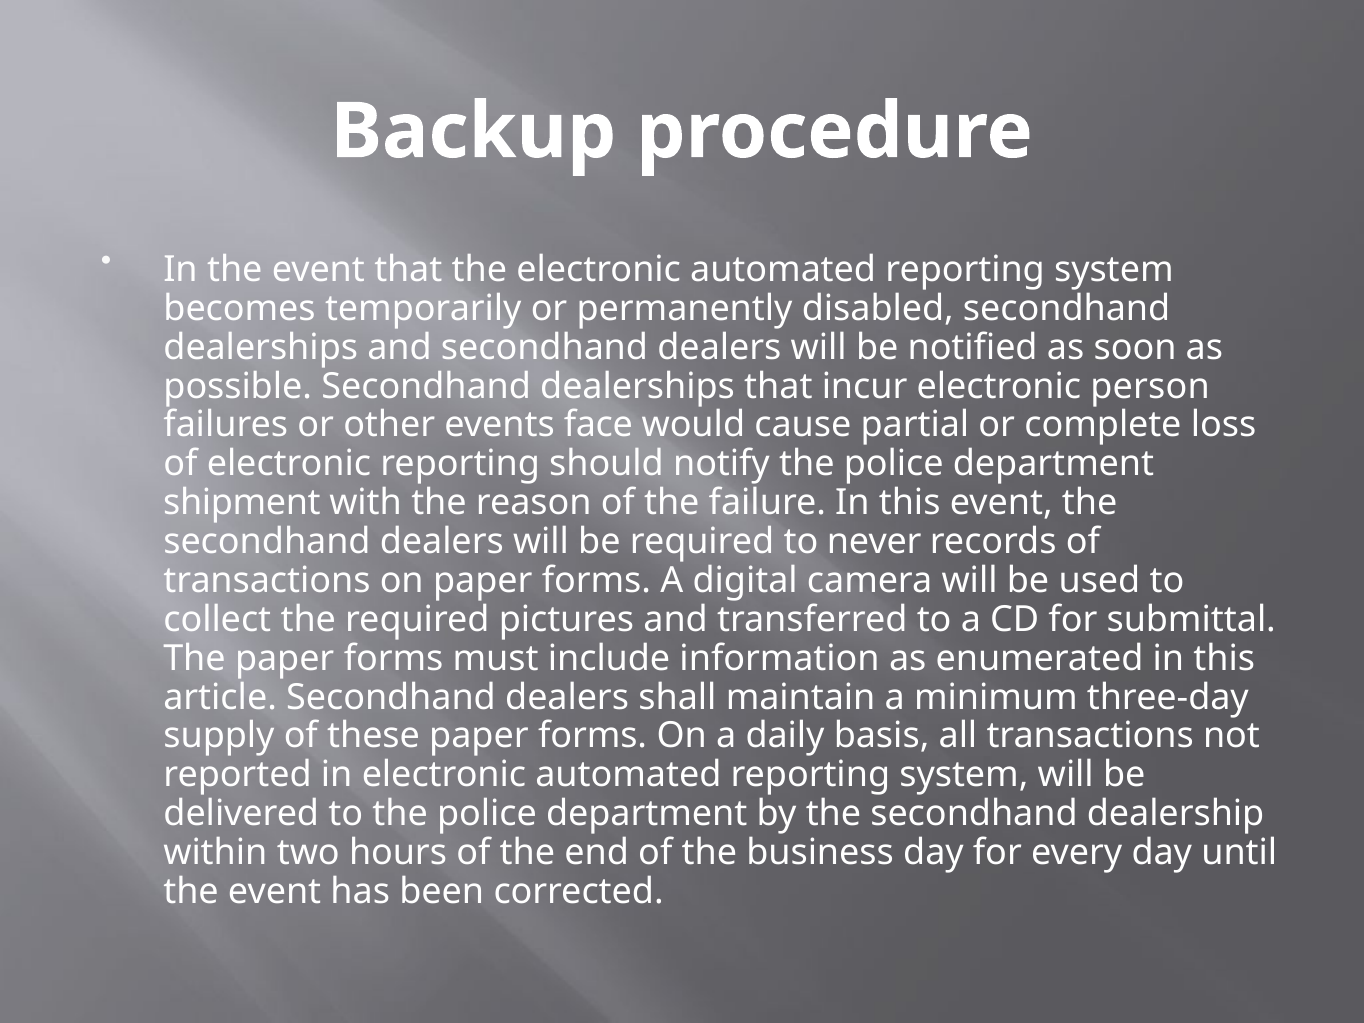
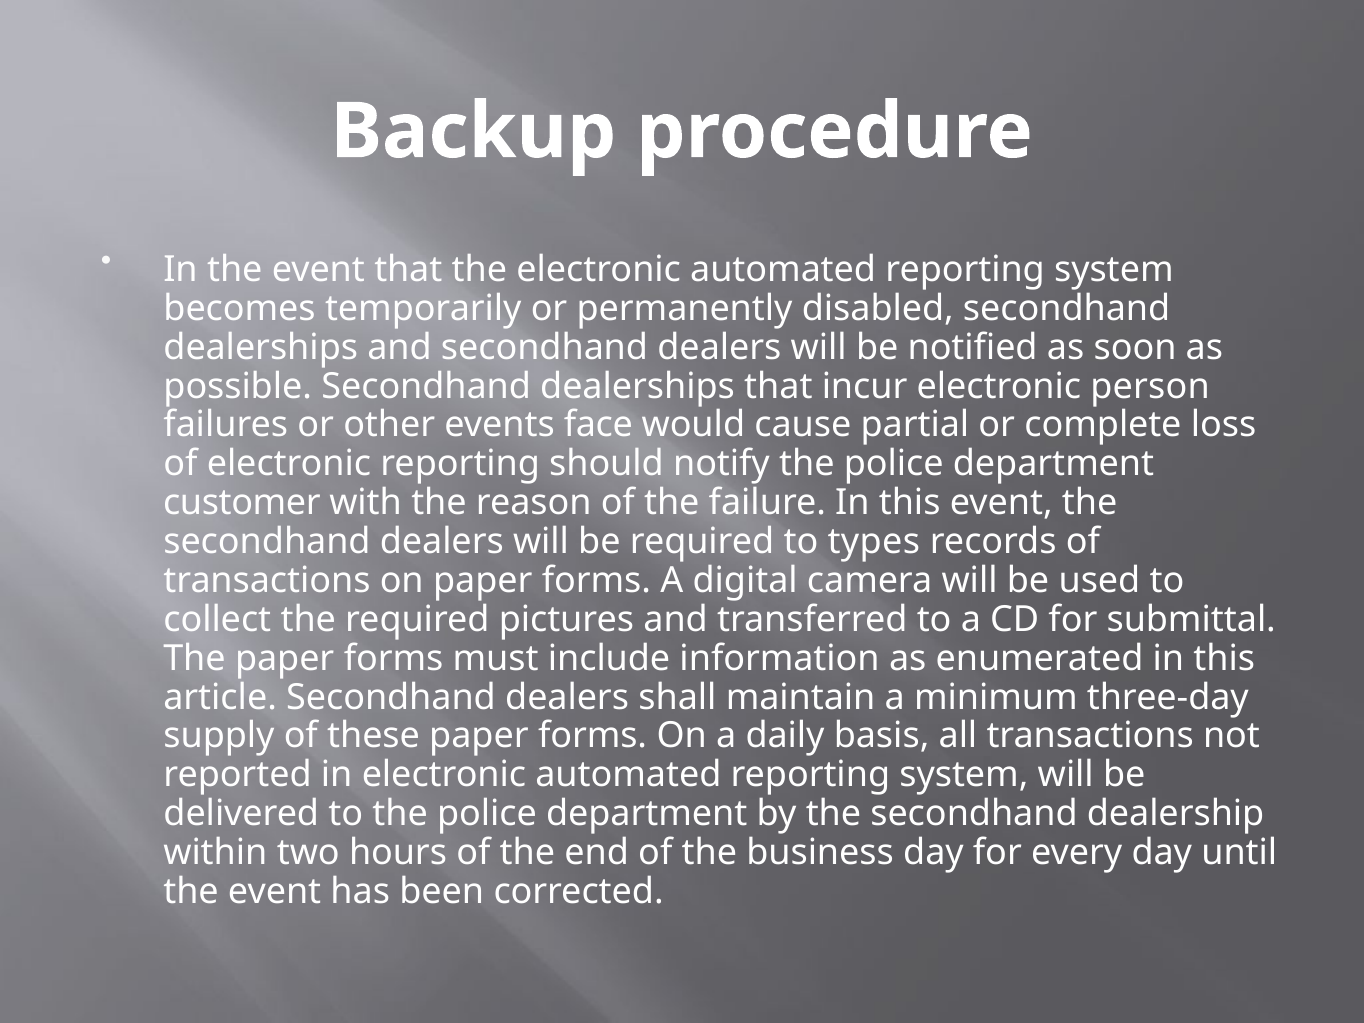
shipment: shipment -> customer (242, 503)
never: never -> types (874, 542)
